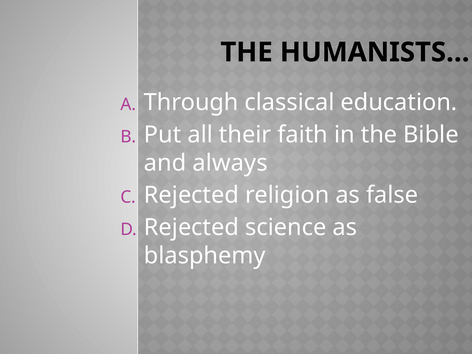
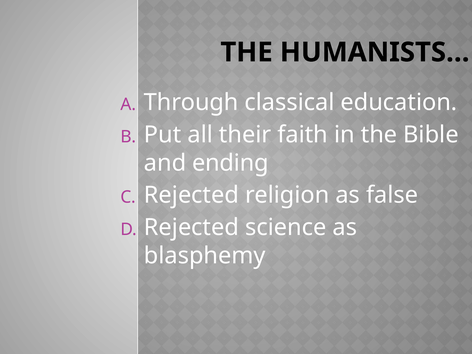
always: always -> ending (230, 163)
